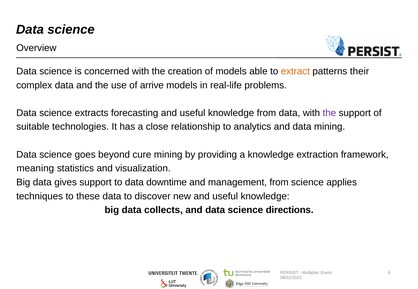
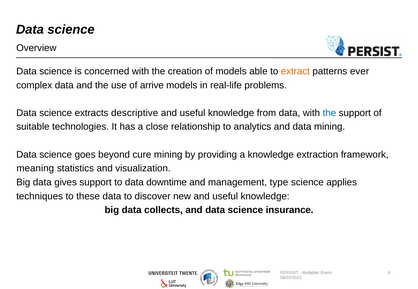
their: their -> ever (360, 71)
forecasting: forecasting -> descriptive (135, 113)
the colour: purple -> blue (329, 113)
management from: from -> type (279, 183)
directions: directions -> insurance (290, 210)
